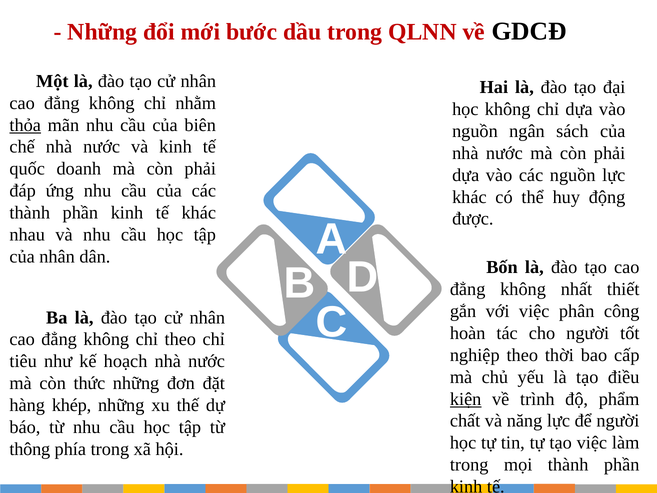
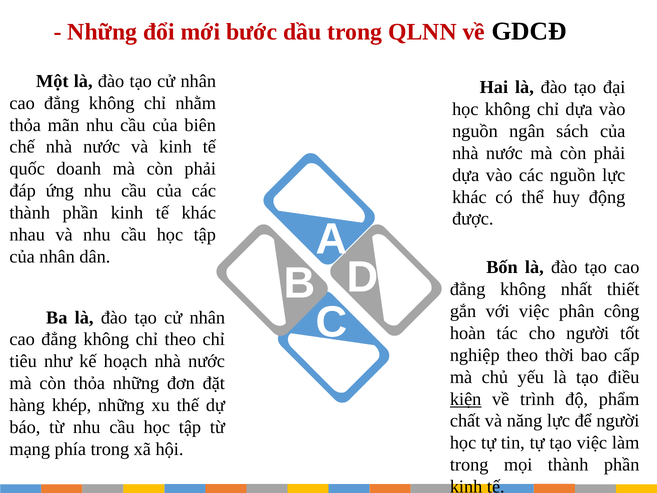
thỏa underline: present -> none (25, 125)
còn thức: thức -> thỏa (89, 383)
thông: thông -> mạng (30, 449)
